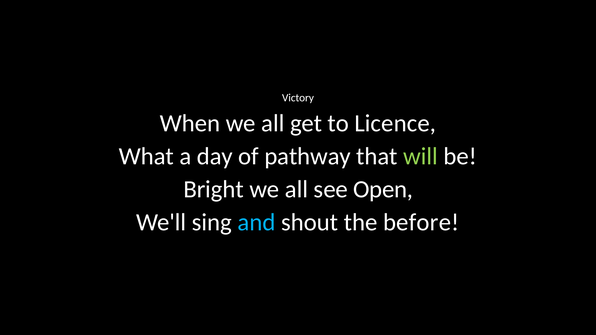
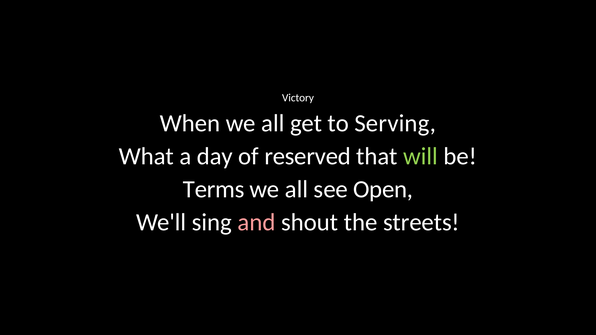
Licence: Licence -> Serving (395, 123)
pathway: pathway -> reserved (308, 157)
Bright: Bright -> Terms (214, 190)
and colour: light blue -> pink (257, 223)
before: before -> streets (421, 223)
